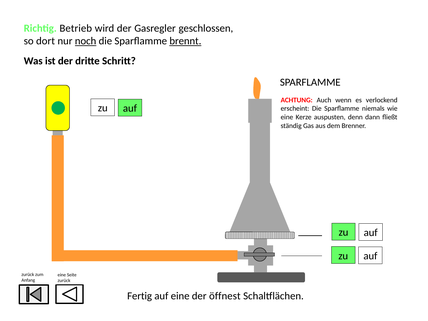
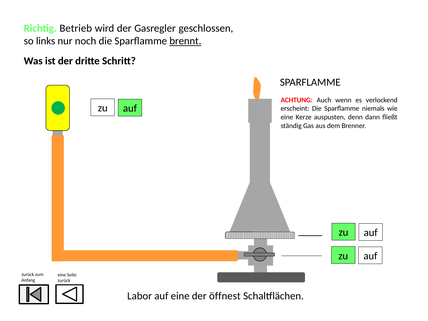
dort: dort -> links (46, 41)
noch underline: present -> none (86, 41)
Fertig: Fertig -> Labor (140, 296)
